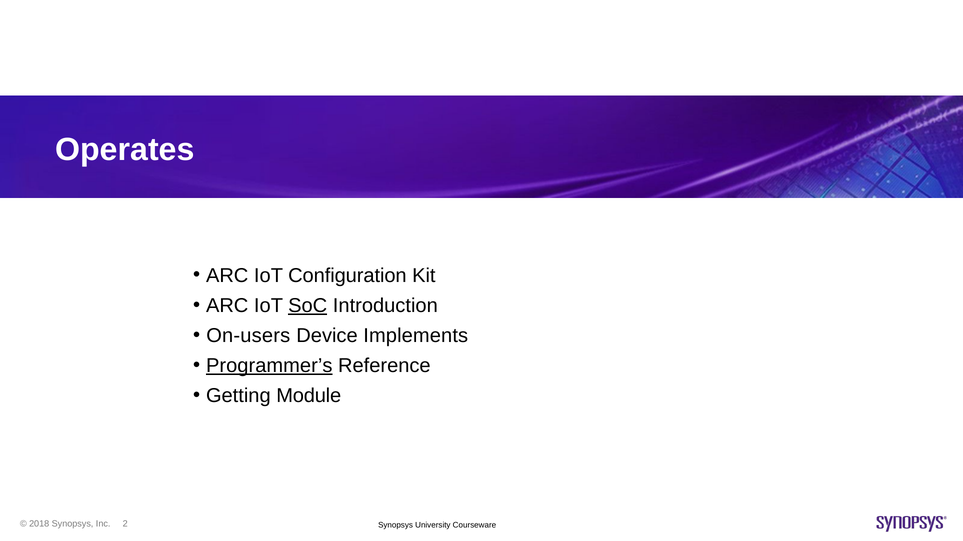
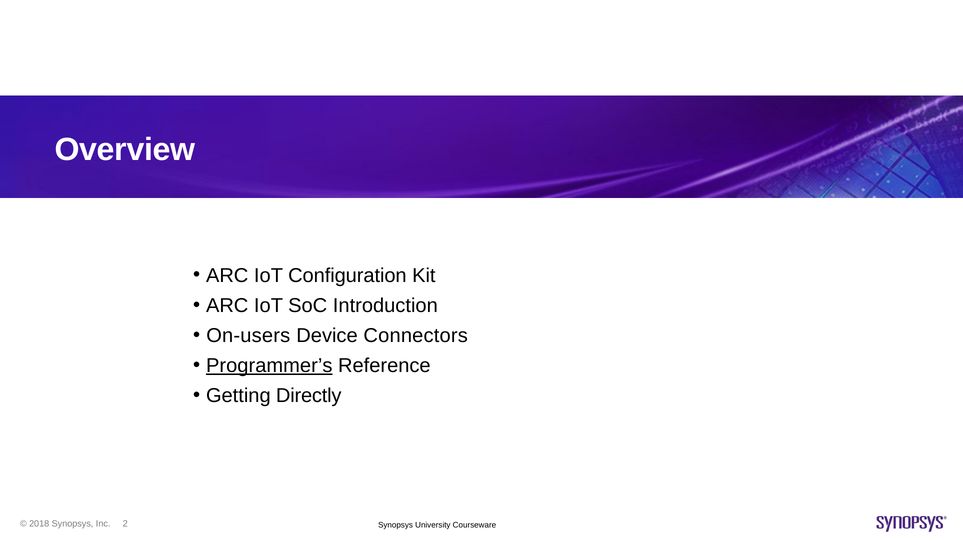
Operates: Operates -> Overview (125, 150)
SoC underline: present -> none (308, 306)
Implements: Implements -> Connectors (416, 336)
Module: Module -> Directly (309, 396)
